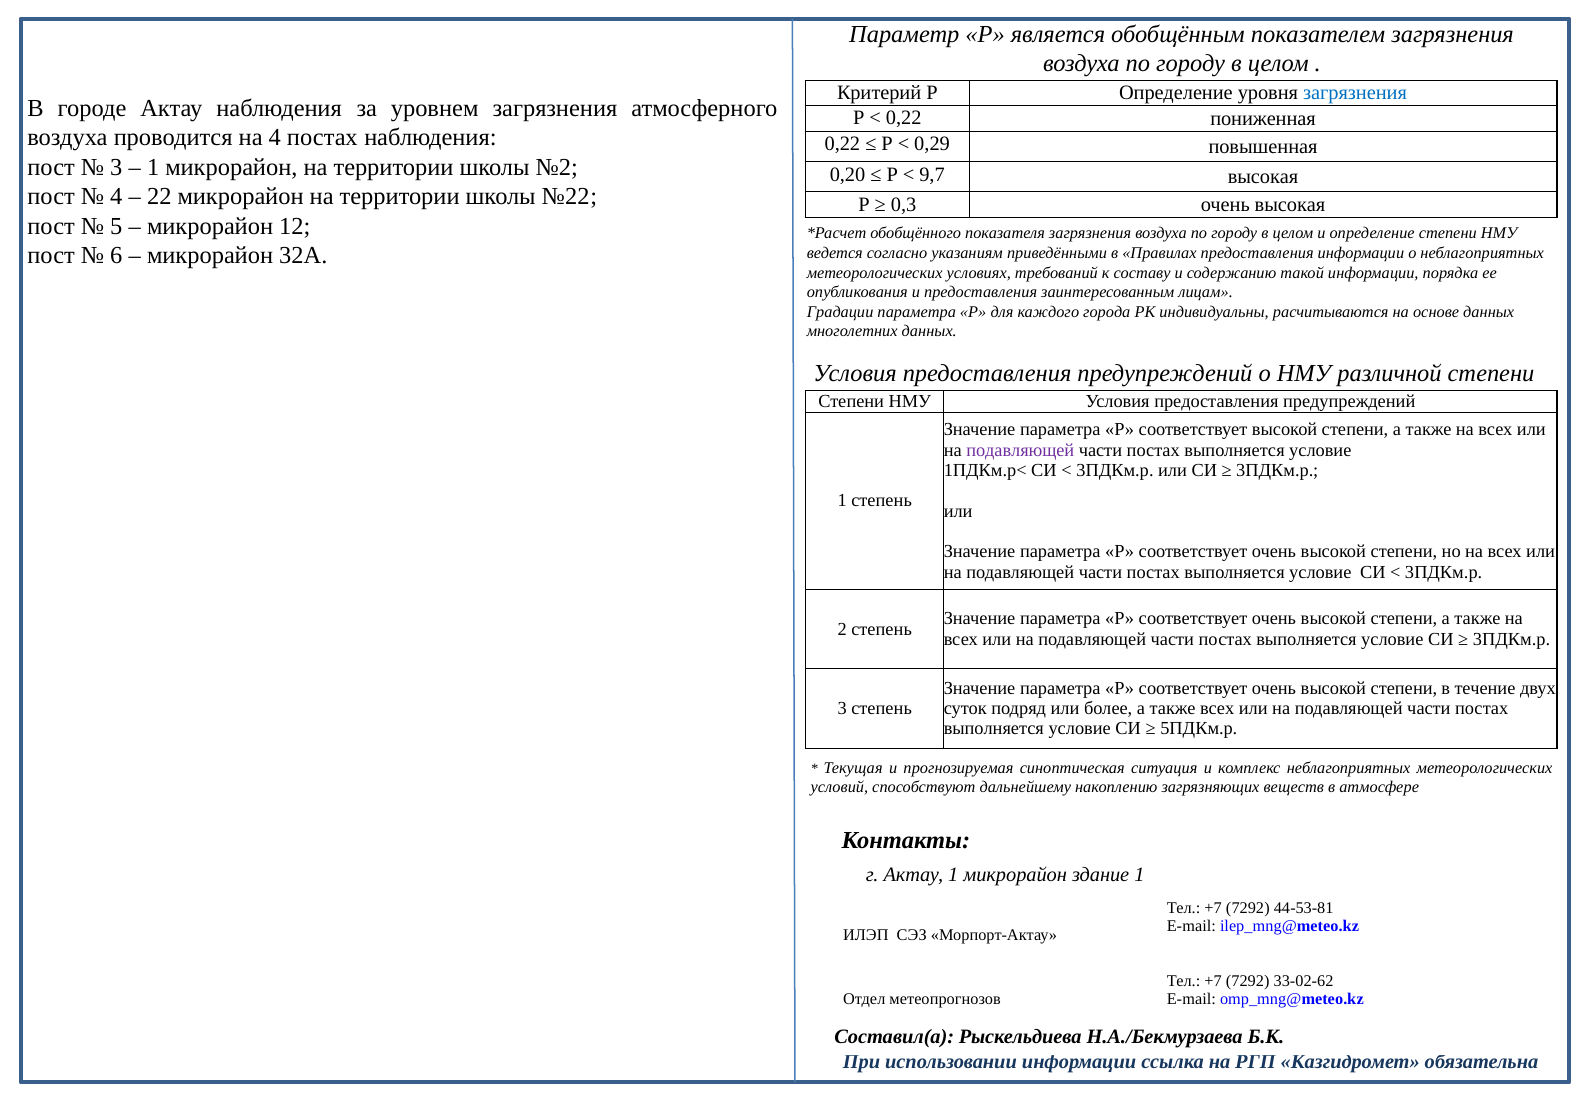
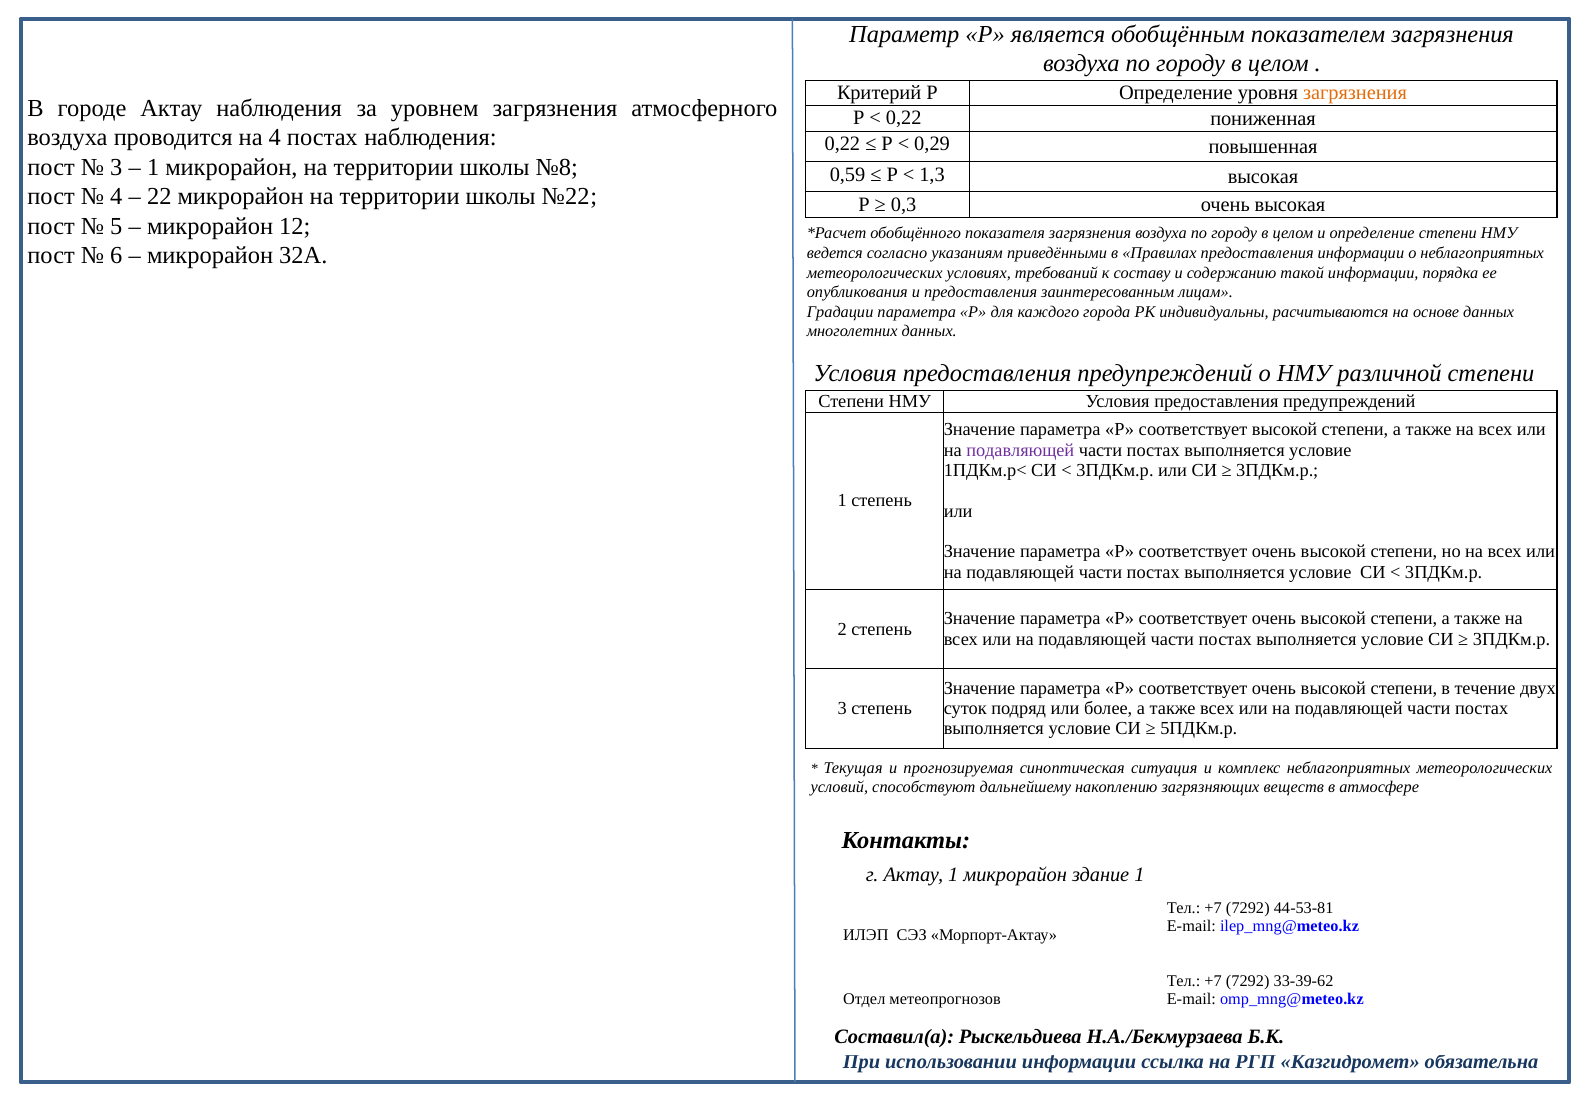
загрязнения colour: blue -> orange (1355, 93)
№2: №2 -> №8 (557, 167)
0,20: 0,20 -> 0,59 (848, 174)
9,7: 9,7 -> 1,3 (932, 174)
33-02-62: 33-02-62 -> 33-39-62 (1304, 981)
